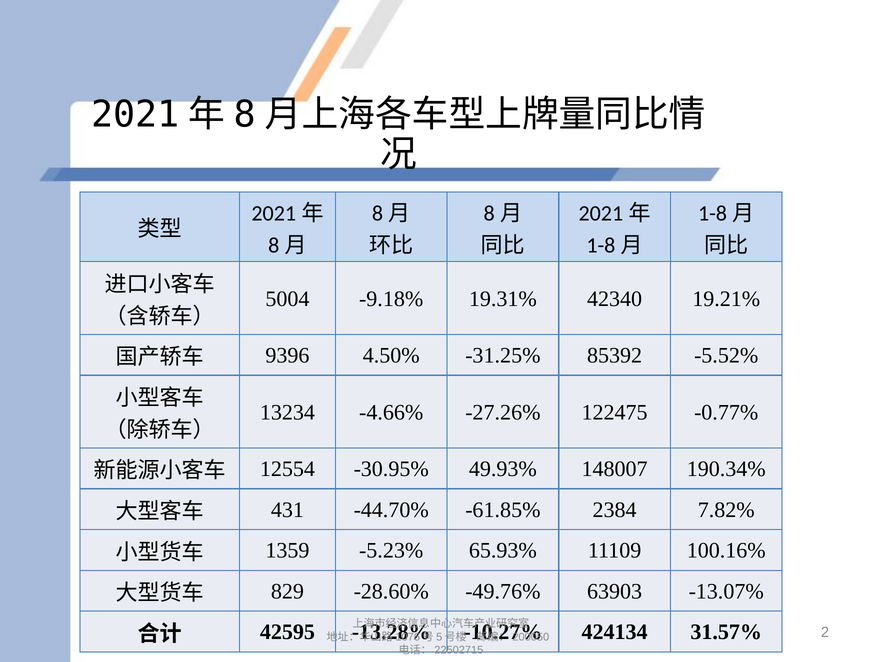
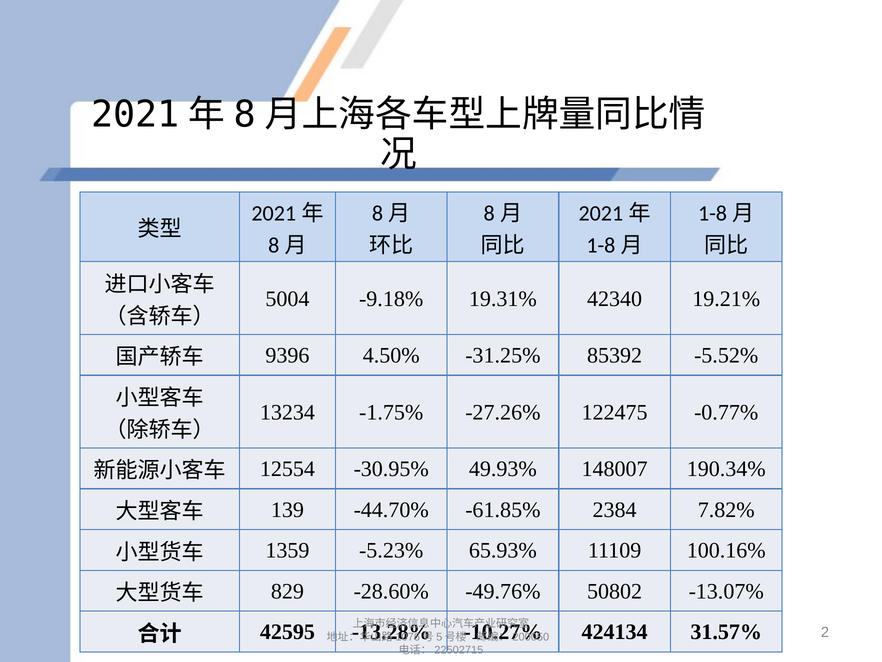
-4.66%: -4.66% -> -1.75% (391, 412)
431: 431 -> 139 (287, 509)
63903: 63903 -> 50802 (615, 591)
